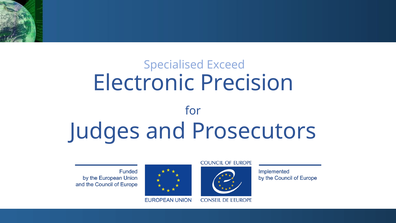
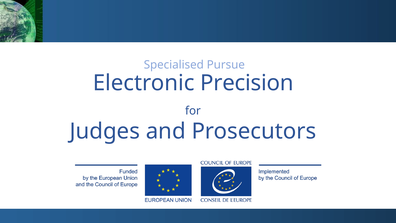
Exceed: Exceed -> Pursue (226, 65)
